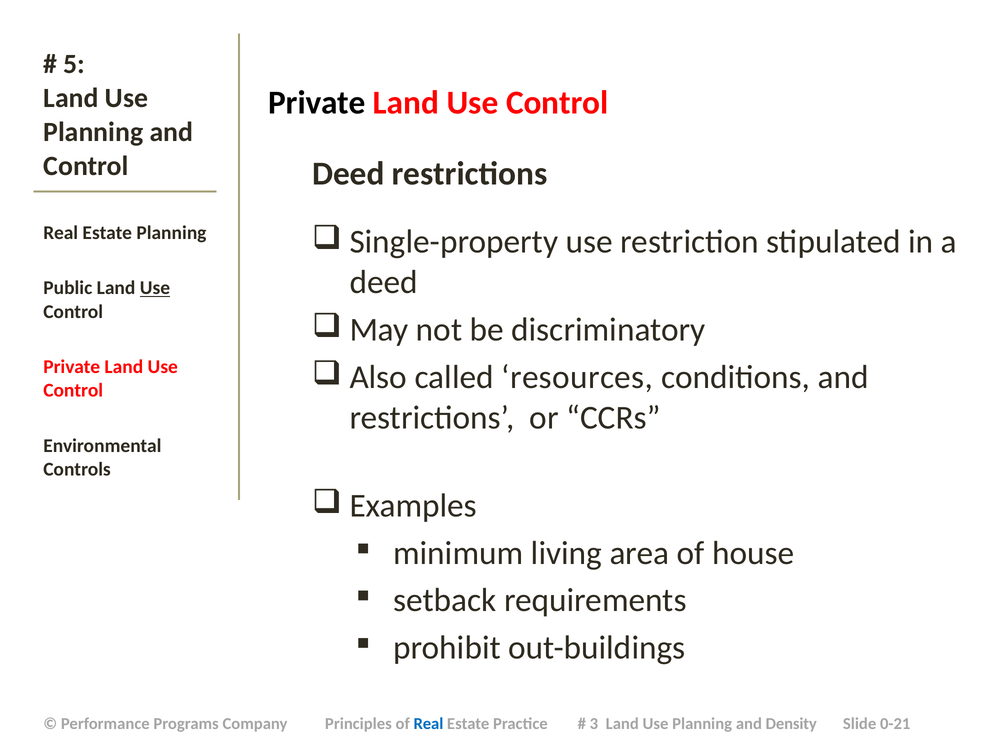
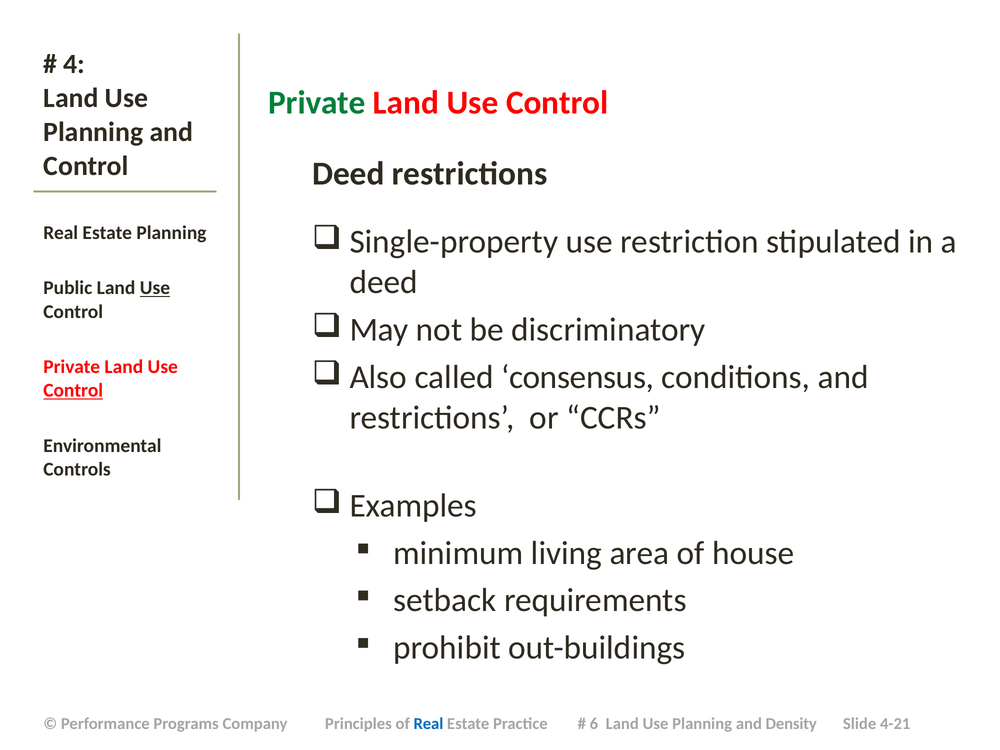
5: 5 -> 4 (74, 64)
Private colour: black -> green (317, 103)
resources: resources -> consensus (578, 377)
Control underline: none -> present (73, 391)
3: 3 -> 6 (594, 724)
0-21: 0-21 -> 4-21 (895, 724)
